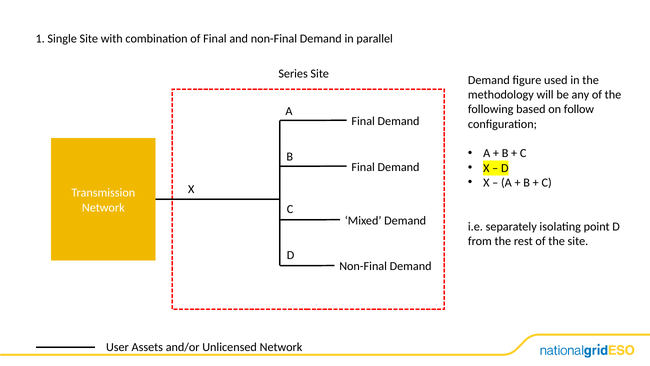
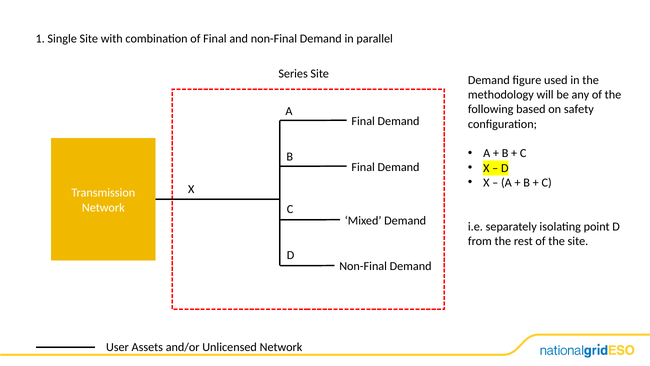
follow: follow -> safety (579, 109)
